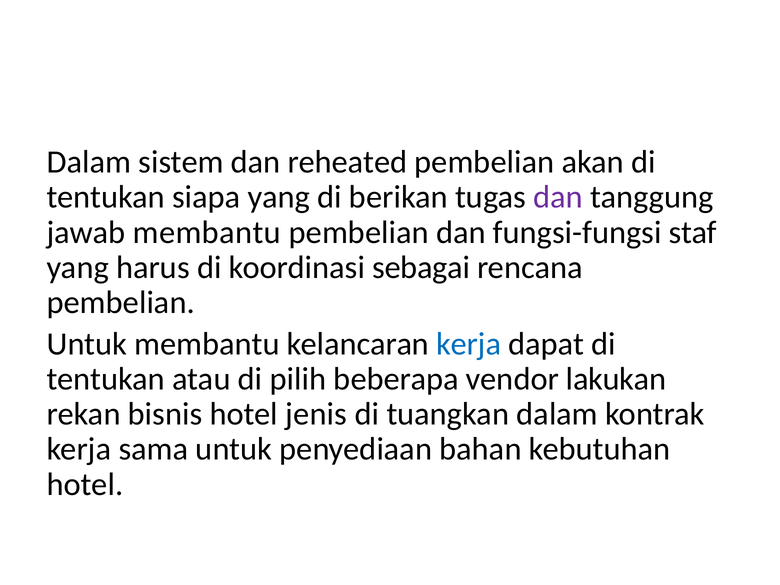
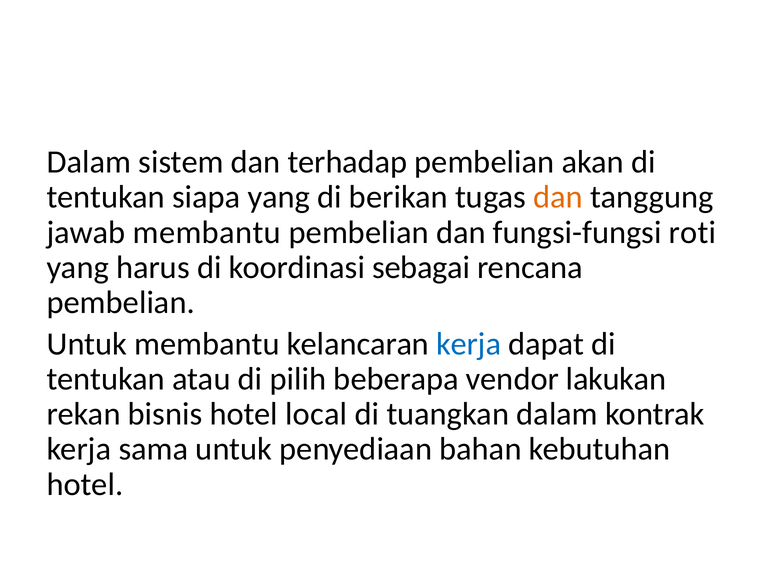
reheated: reheated -> terhadap (347, 162)
dan colour: purple -> orange (558, 197)
staf: staf -> roti (692, 232)
jenis: jenis -> local (316, 414)
